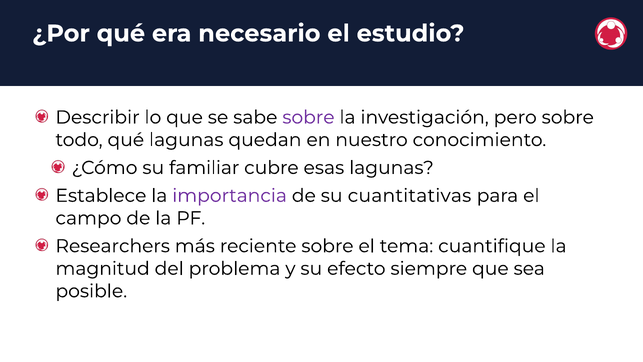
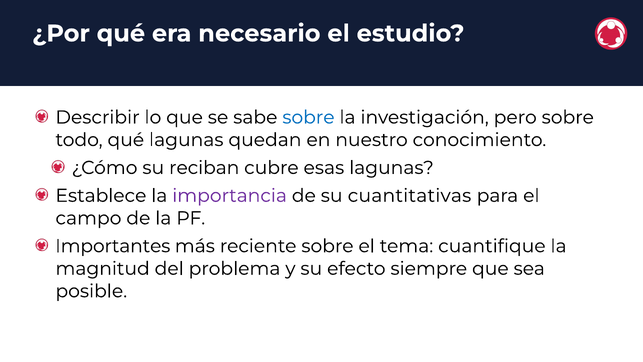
sobre colour: purple -> blue (308, 117)
familiar: familiar -> reciban (204, 168)
Researchers: Researchers -> Importantes (113, 246)
